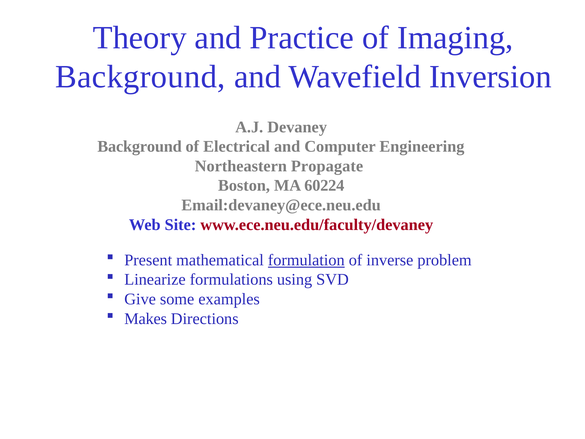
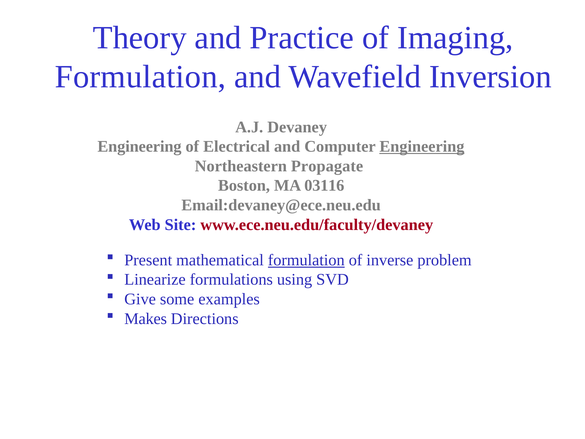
Background: Background -> Formulation (140, 77)
Background: Background -> Engineering (140, 147)
Engineering underline: none -> present (422, 147)
60224: 60224 -> 03116 (324, 186)
